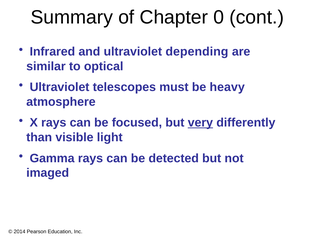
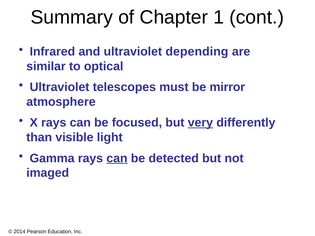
0: 0 -> 1 (219, 17)
heavy: heavy -> mirror (227, 87)
can underline: none -> present (117, 158)
